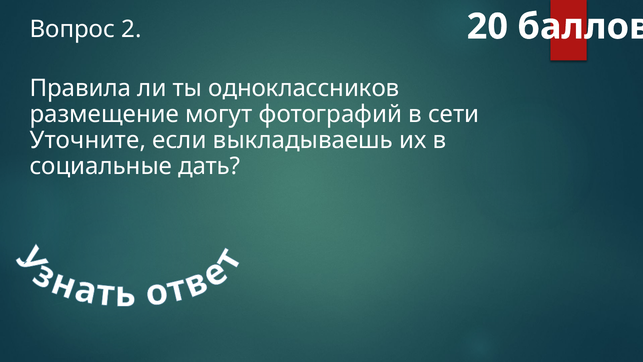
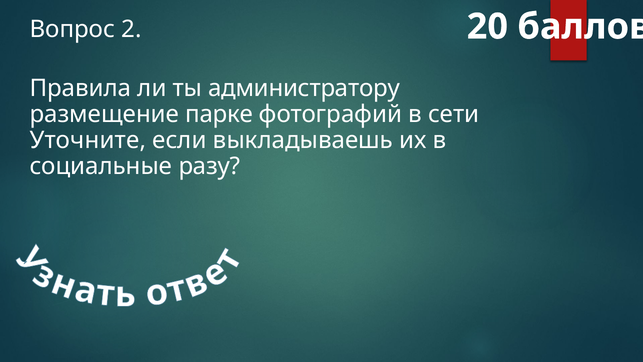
одноклассников: одноклассников -> администратору (304, 88)
могут: могут -> парке (219, 114)
дать: дать -> разу (209, 166)
